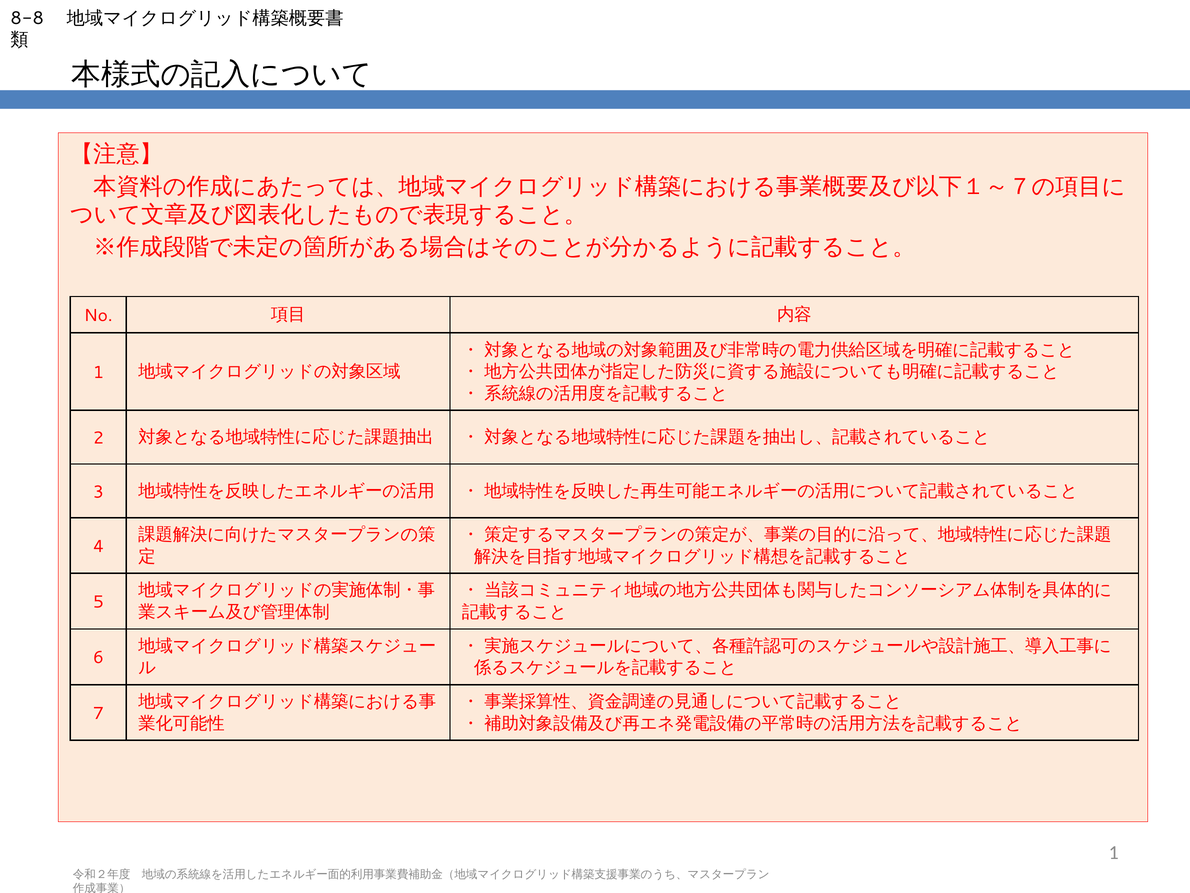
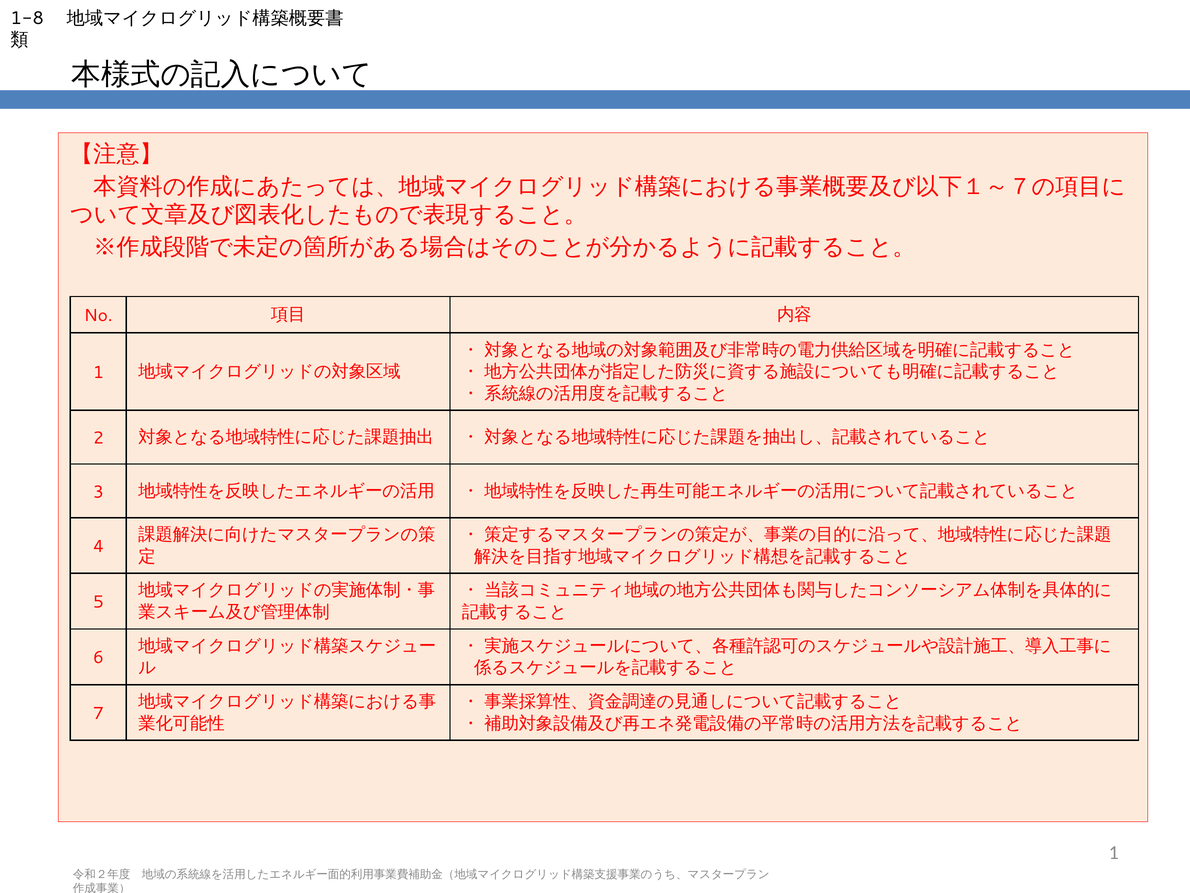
8-8: 8-8 -> 1-8 (27, 18)
